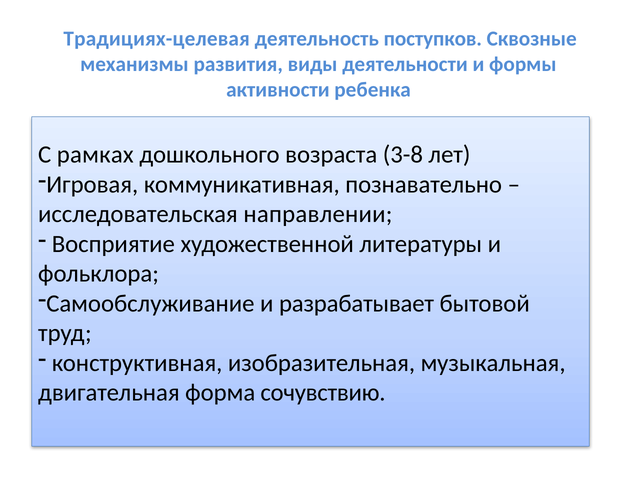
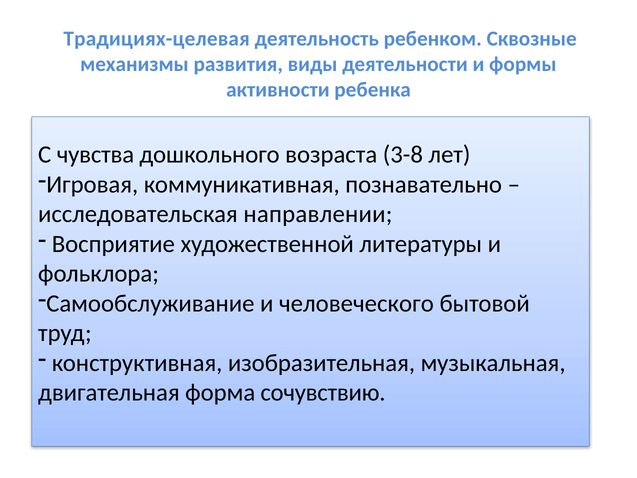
поступков: поступков -> ребенком (433, 39)
рамках: рамках -> чувства (95, 155)
разрабатывает: разрабатывает -> человеческого (356, 303)
